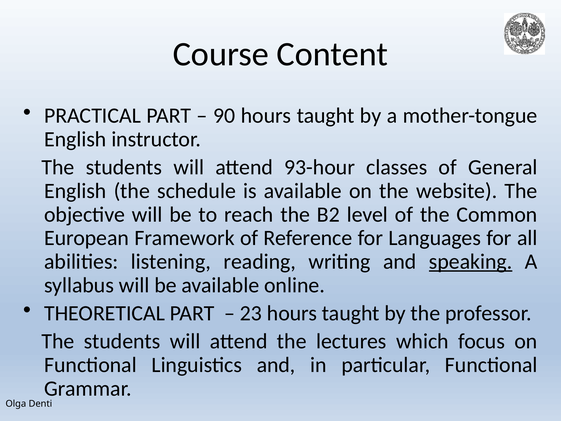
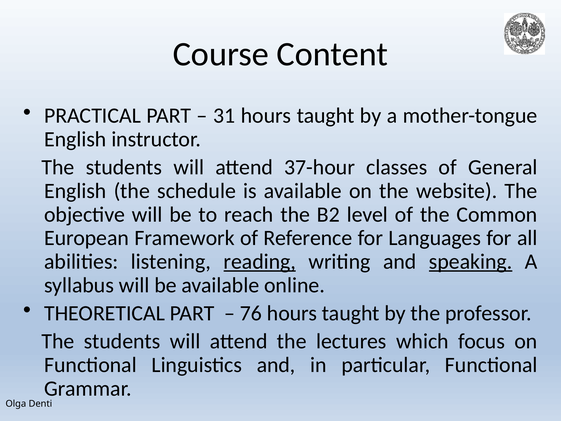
90: 90 -> 31 (224, 116)
93-hour: 93-hour -> 37-hour (320, 167)
reading underline: none -> present (260, 261)
23: 23 -> 76 (251, 313)
